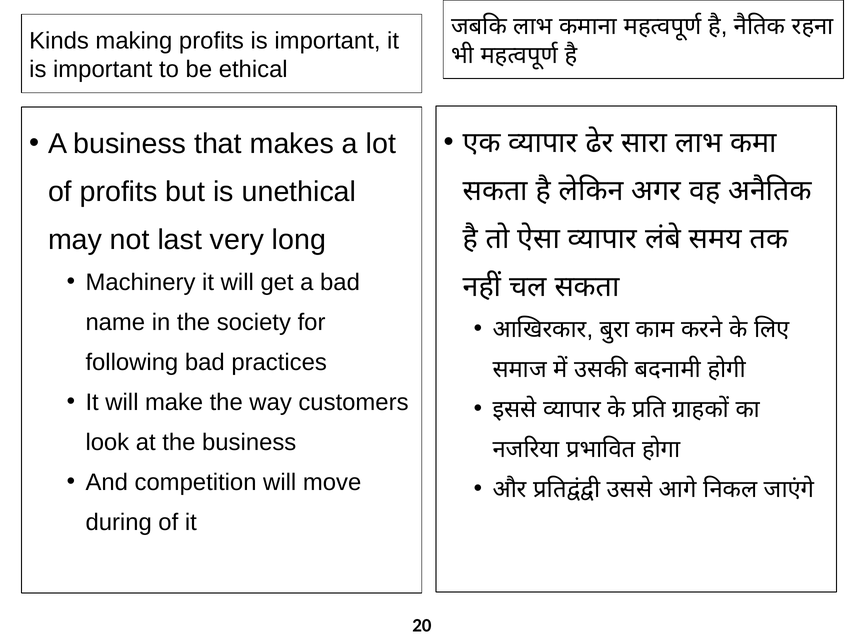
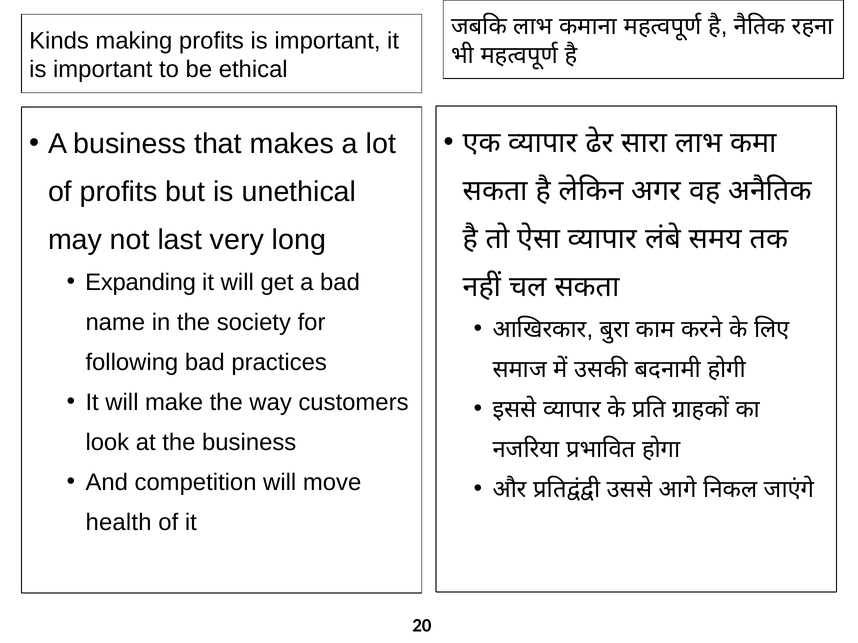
Machinery: Machinery -> Expanding (141, 283)
during: during -> health (119, 523)
